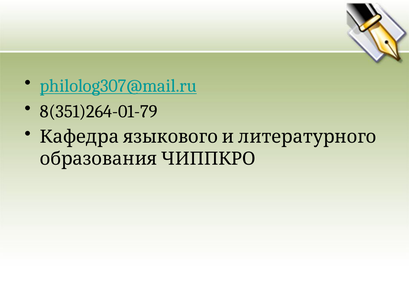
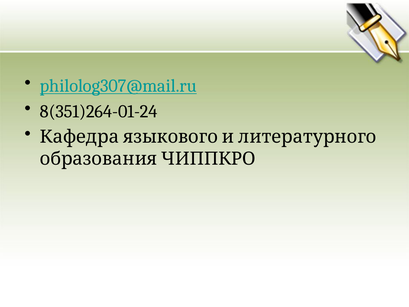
8(351)264-01-79: 8(351)264-01-79 -> 8(351)264-01-24 (99, 111)
